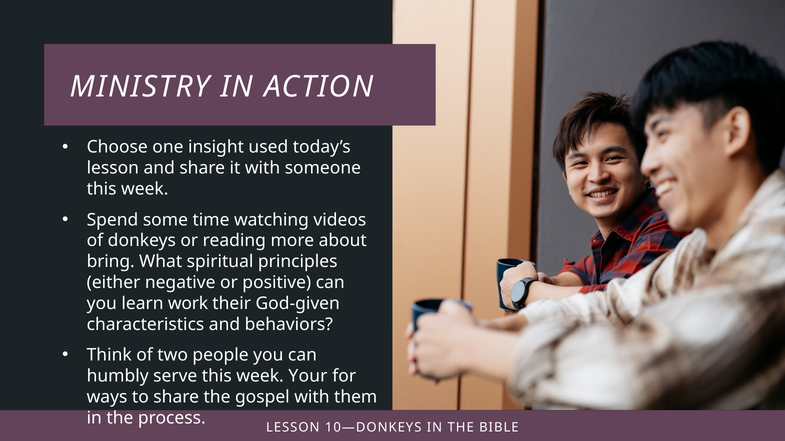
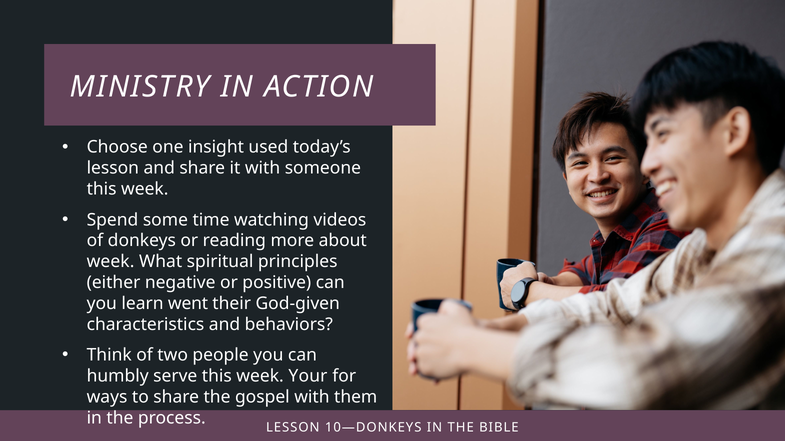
bring: bring -> week (111, 262)
work: work -> went (188, 304)
